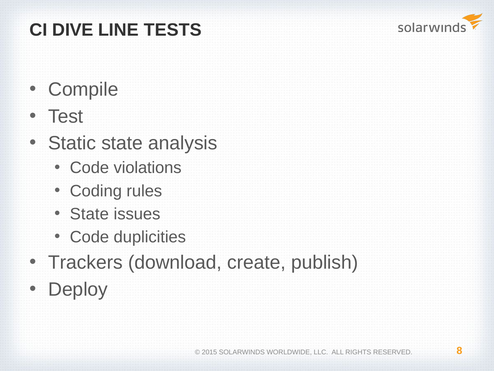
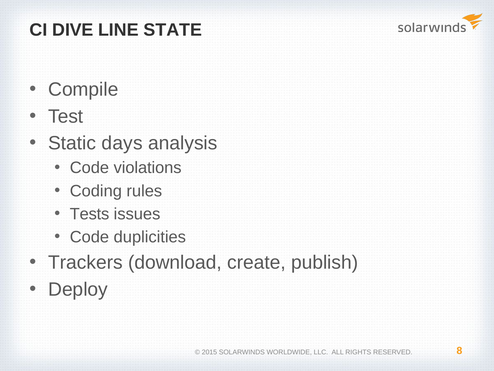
TESTS: TESTS -> STATE (173, 30)
Static state: state -> days (122, 143)
State: State -> Tests (90, 214)
